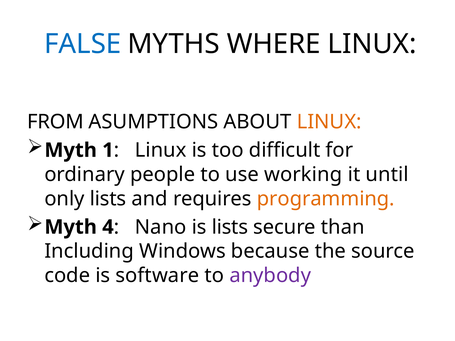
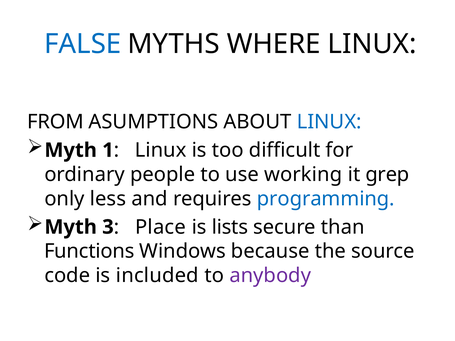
LINUX colour: orange -> blue (329, 122)
until: until -> grep (387, 175)
only lists: lists -> less (108, 199)
programming colour: orange -> blue (326, 199)
4: 4 -> 3 (108, 227)
Nano: Nano -> Place (161, 227)
Including: Including -> Functions (89, 251)
software: software -> included (157, 276)
